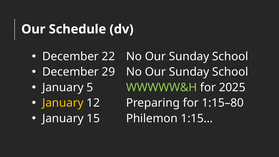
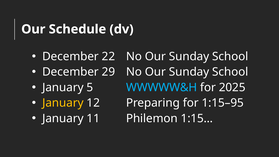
WWWWW&H colour: light green -> light blue (162, 87)
1:15–80: 1:15–80 -> 1:15–95 (223, 103)
15: 15 -> 11 (93, 118)
